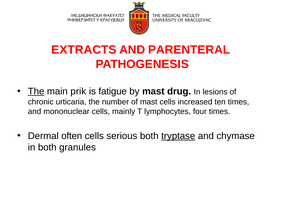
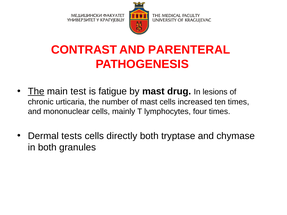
EXTRACTS: EXTRACTS -> CONTRAST (84, 50)
prik: prik -> test (78, 92)
often: often -> tests (72, 136)
serious: serious -> directly (122, 136)
tryptase underline: present -> none (178, 136)
